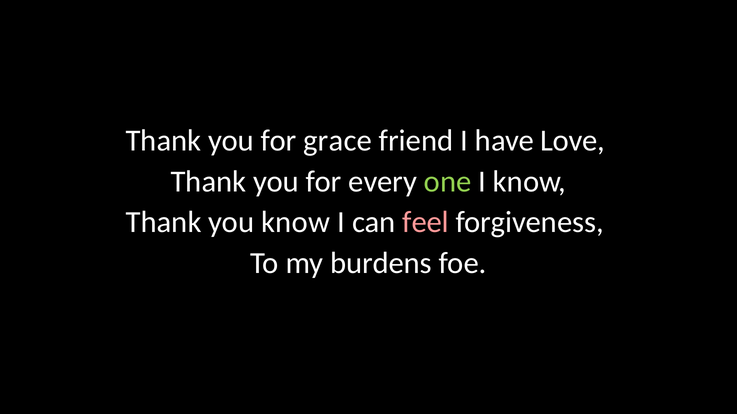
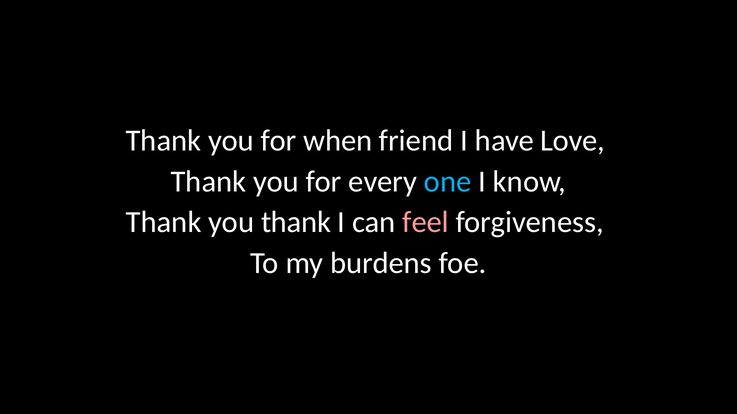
grace: grace -> when (338, 141)
one colour: light green -> light blue (448, 182)
you know: know -> thank (296, 223)
